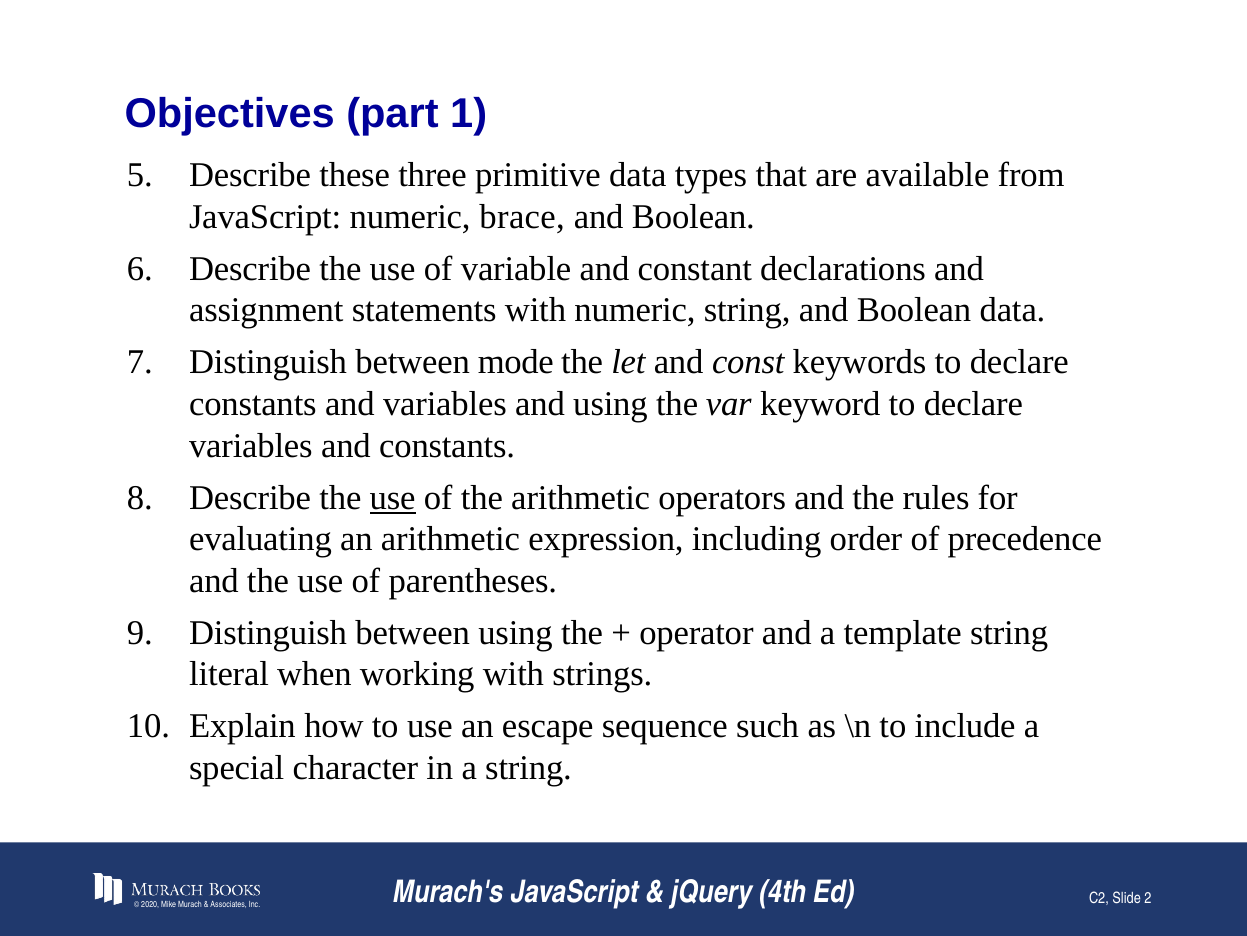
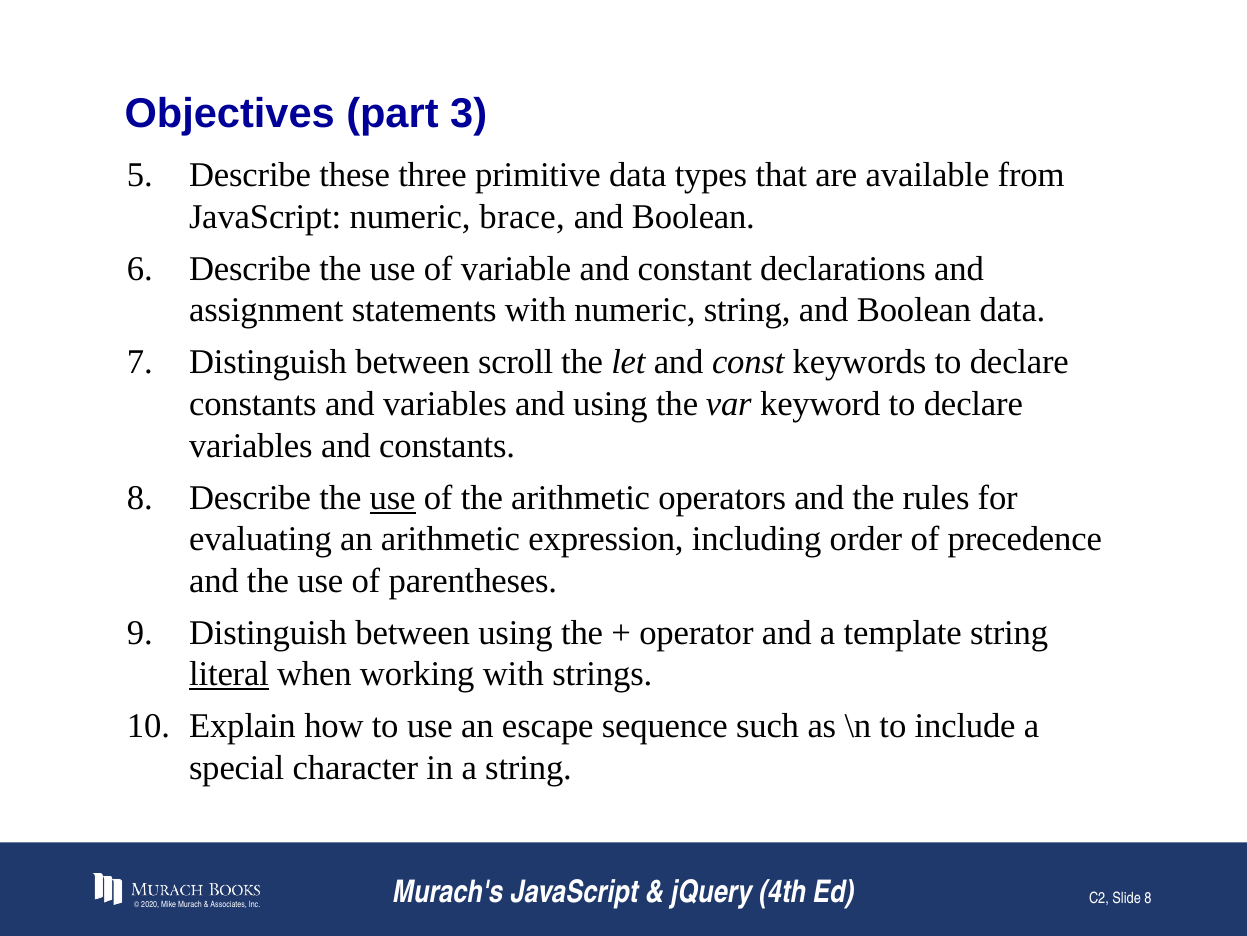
1: 1 -> 3 (469, 113)
mode: mode -> scroll (516, 362)
literal underline: none -> present (229, 674)
Slide 2: 2 -> 8 (1148, 897)
